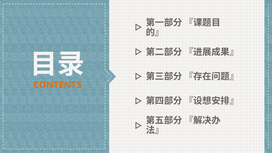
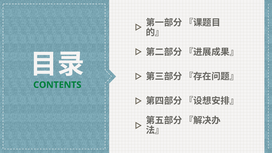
CONTENTS colour: orange -> green (57, 85)
